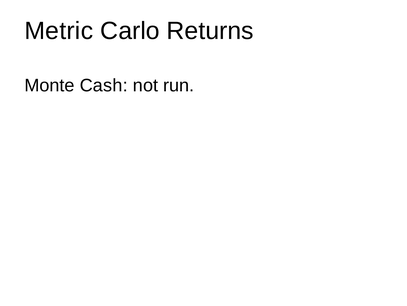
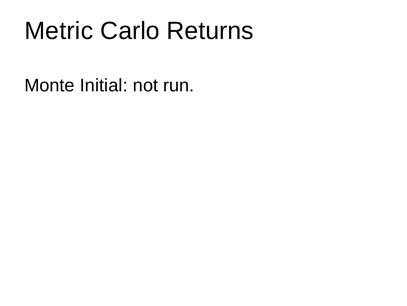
Cash: Cash -> Initial (104, 85)
